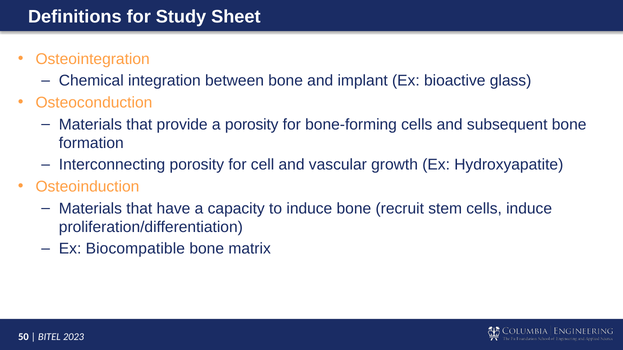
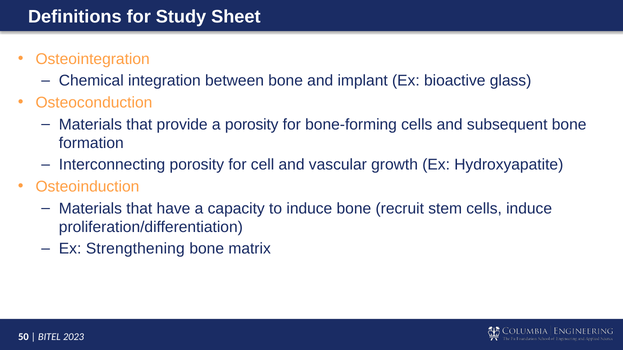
Biocompatible: Biocompatible -> Strengthening (135, 249)
